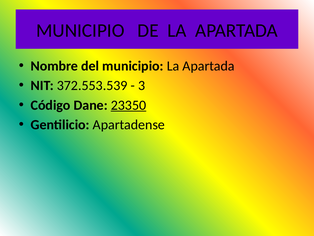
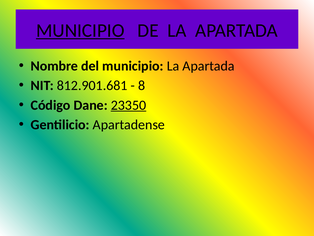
MUNICIPIO underline: none -> present (80, 30)
372.553.539: 372.553.539 -> 812.901.681 (92, 85)
3: 3 -> 8 (142, 85)
